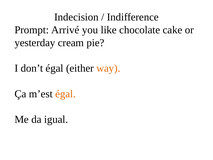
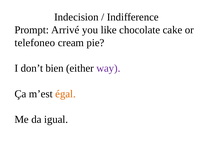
yesterday: yesterday -> telefoneo (35, 43)
don’t égal: égal -> bien (55, 68)
way colour: orange -> purple (108, 68)
